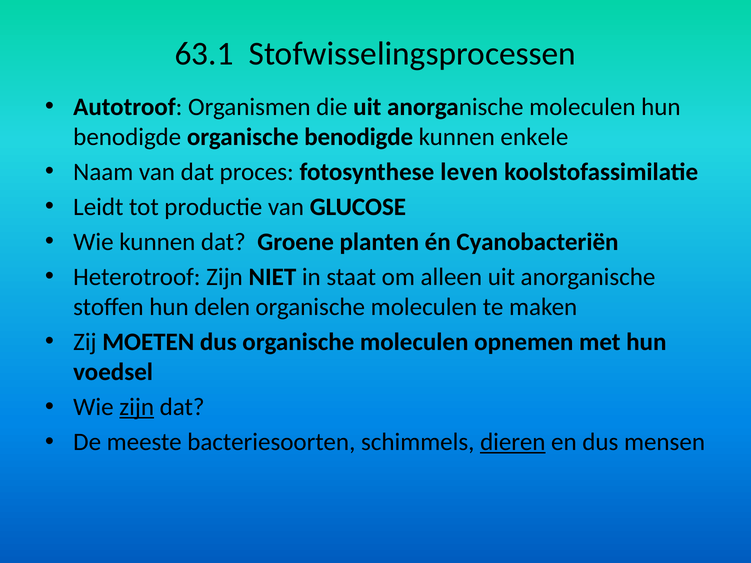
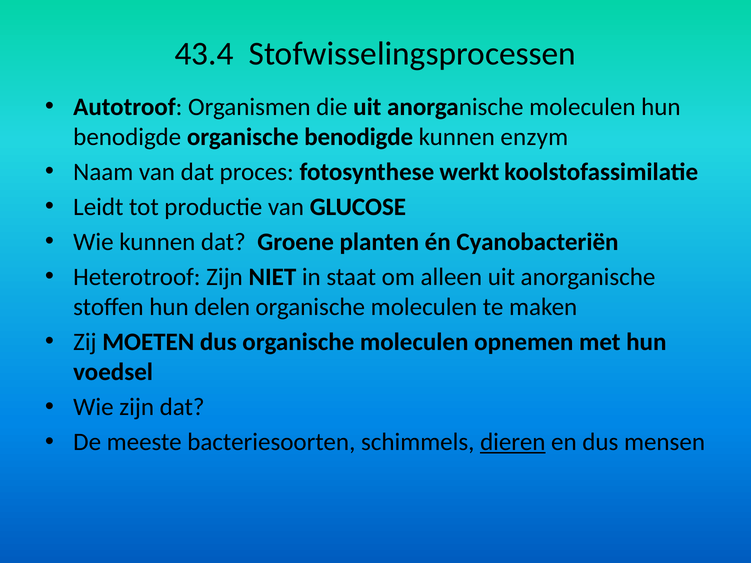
63.1: 63.1 -> 43.4 (204, 54)
enkele: enkele -> enzym (534, 137)
leven: leven -> werkt (469, 172)
zijn underline: present -> none (137, 407)
